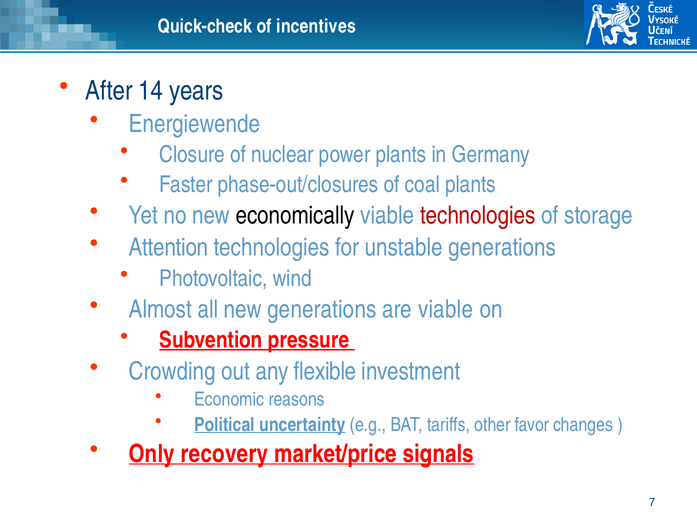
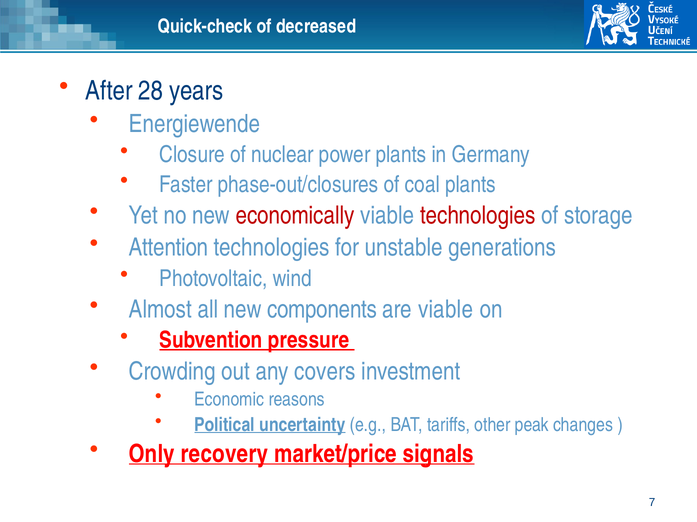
incentives: incentives -> decreased (316, 26)
14: 14 -> 28 (151, 91)
economically colour: black -> red (295, 216)
new generations: generations -> components (322, 310)
flexible: flexible -> covers (325, 372)
favor: favor -> peak (532, 425)
